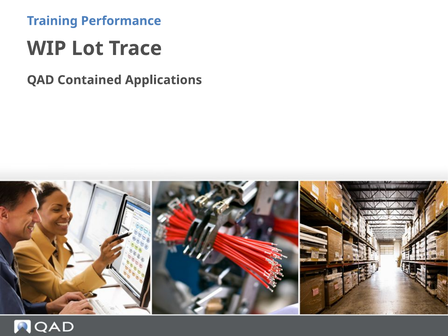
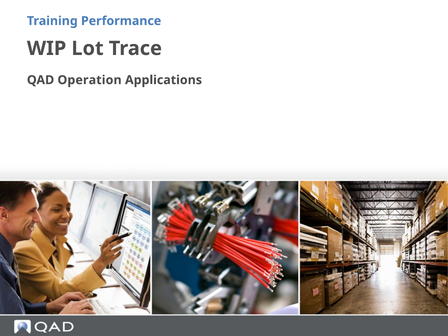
Contained: Contained -> Operation (90, 80)
